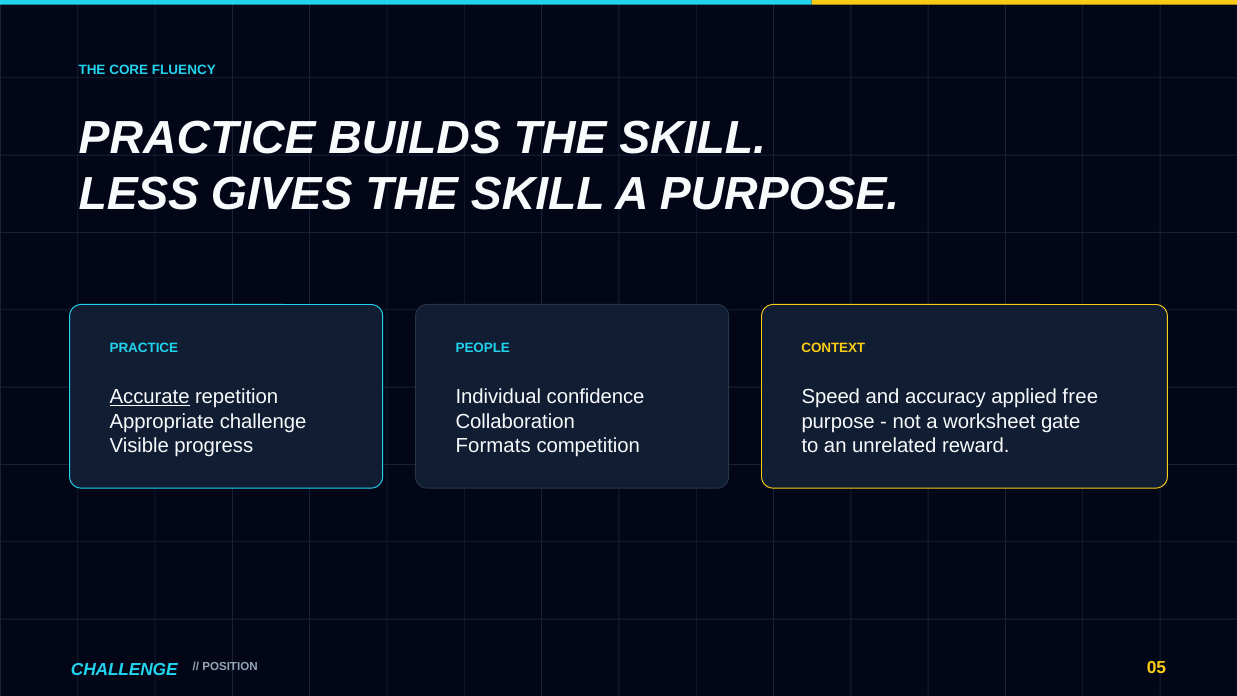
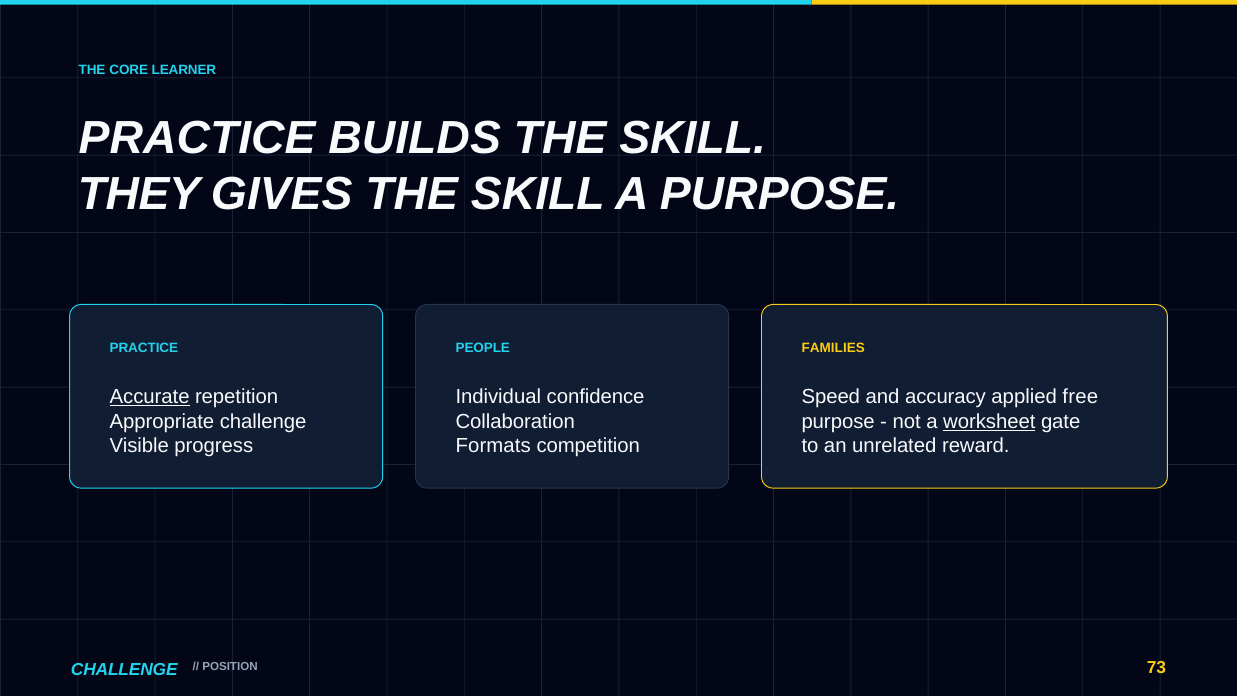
FLUENCY: FLUENCY -> LEARNER (184, 70)
LESS: LESS -> THEY (139, 194)
CONTEXT: CONTEXT -> FAMILIES (833, 348)
worksheet underline: none -> present (989, 421)
05: 05 -> 73 (1156, 668)
